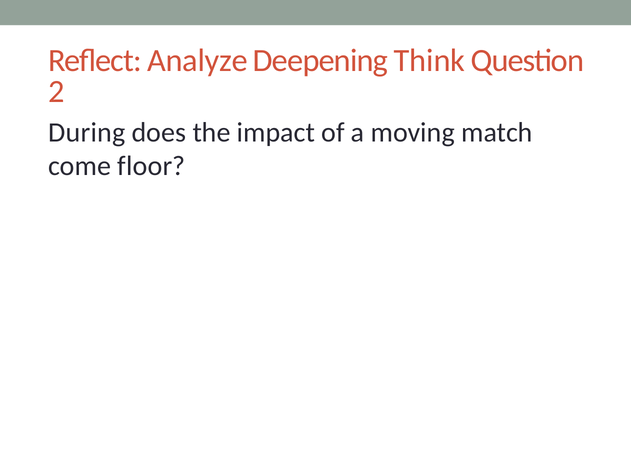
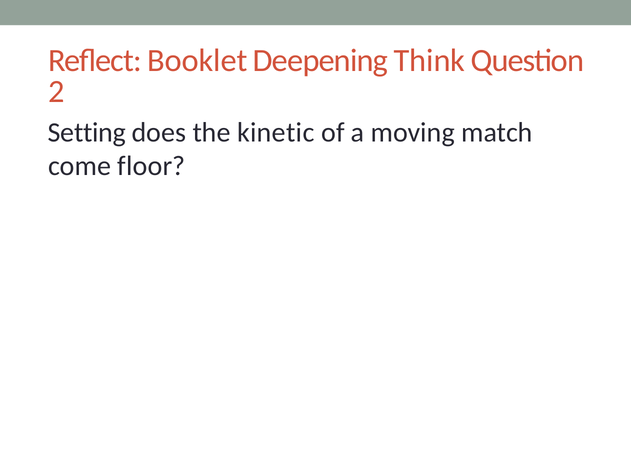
Analyze: Analyze -> Booklet (197, 60)
During: During -> Setting (87, 132)
impact: impact -> kinetic (276, 132)
